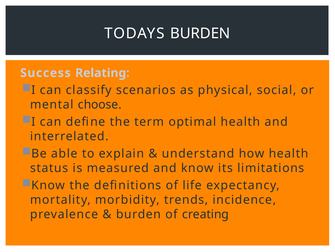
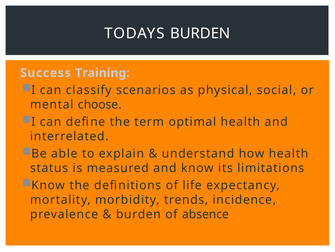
Relating: Relating -> Training (102, 73)
creating: creating -> absence (206, 214)
